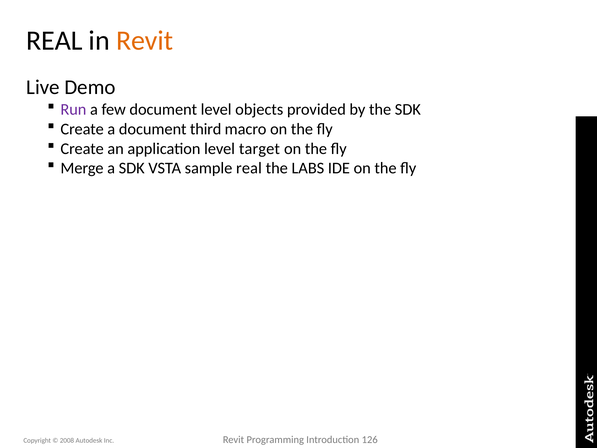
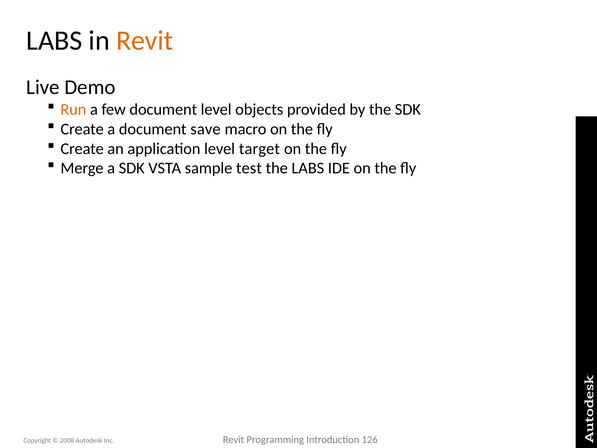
REAL: REAL -> LABS (54, 41)
Run colour: purple -> orange (73, 109)
third: third -> save (205, 129)
sample real: real -> test (249, 168)
